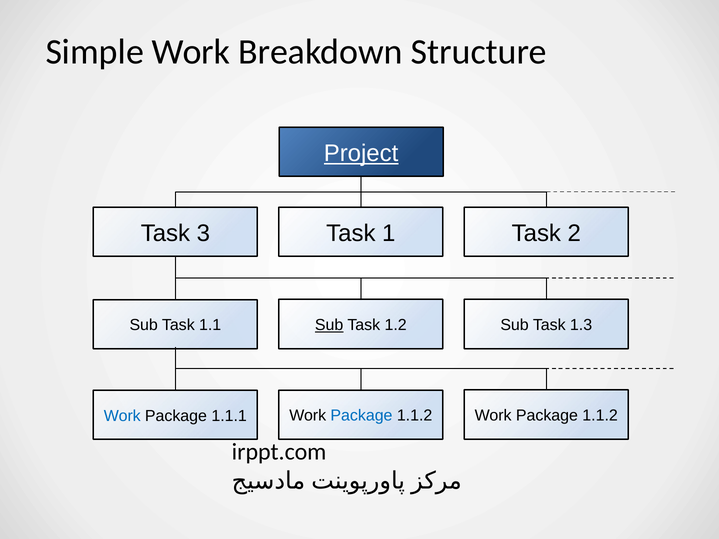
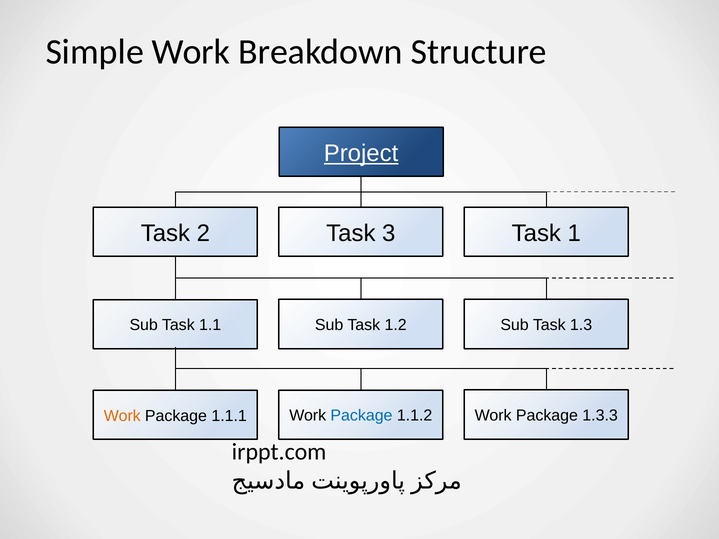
3: 3 -> 2 (203, 234)
1: 1 -> 3 (389, 234)
2: 2 -> 1 (574, 233)
Sub underline: present -> none (329, 325)
Work colour: blue -> orange (122, 416)
1.1.2 Work Package 1.1.2: 1.1.2 -> 1.3.3 (600, 416)
